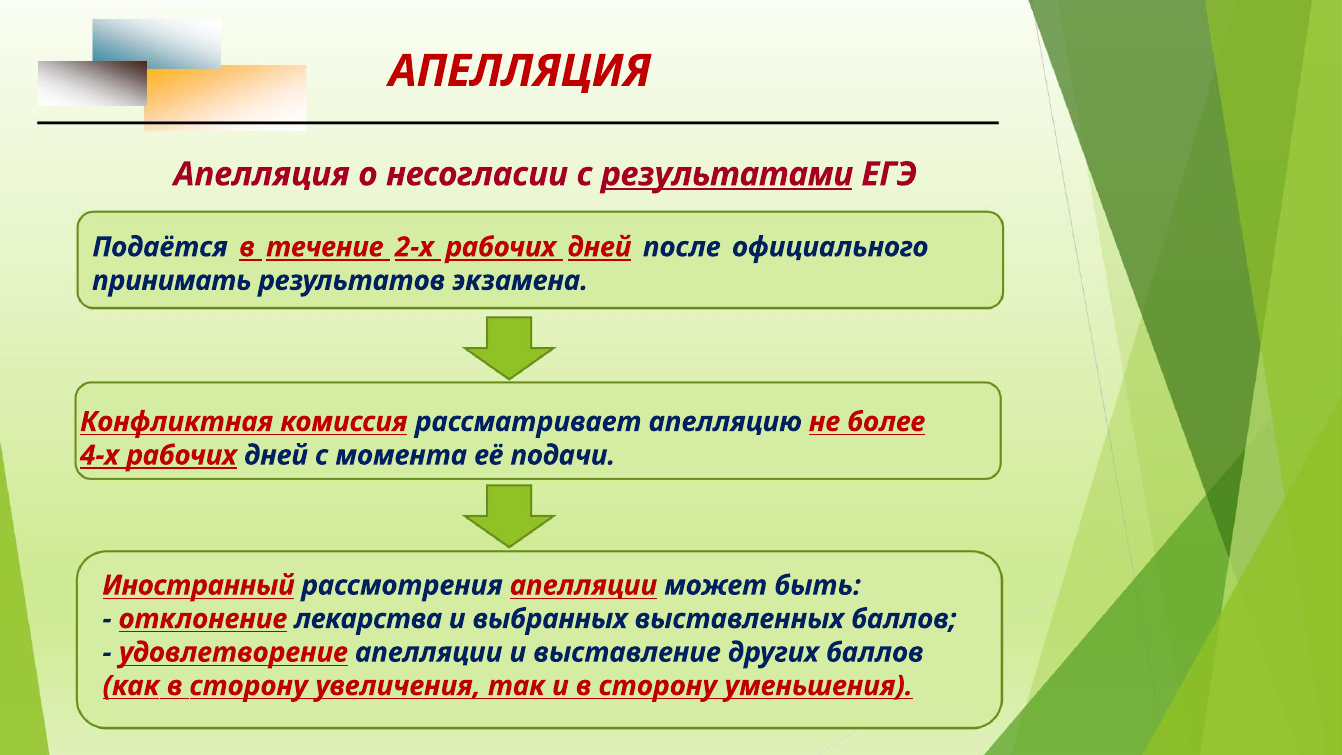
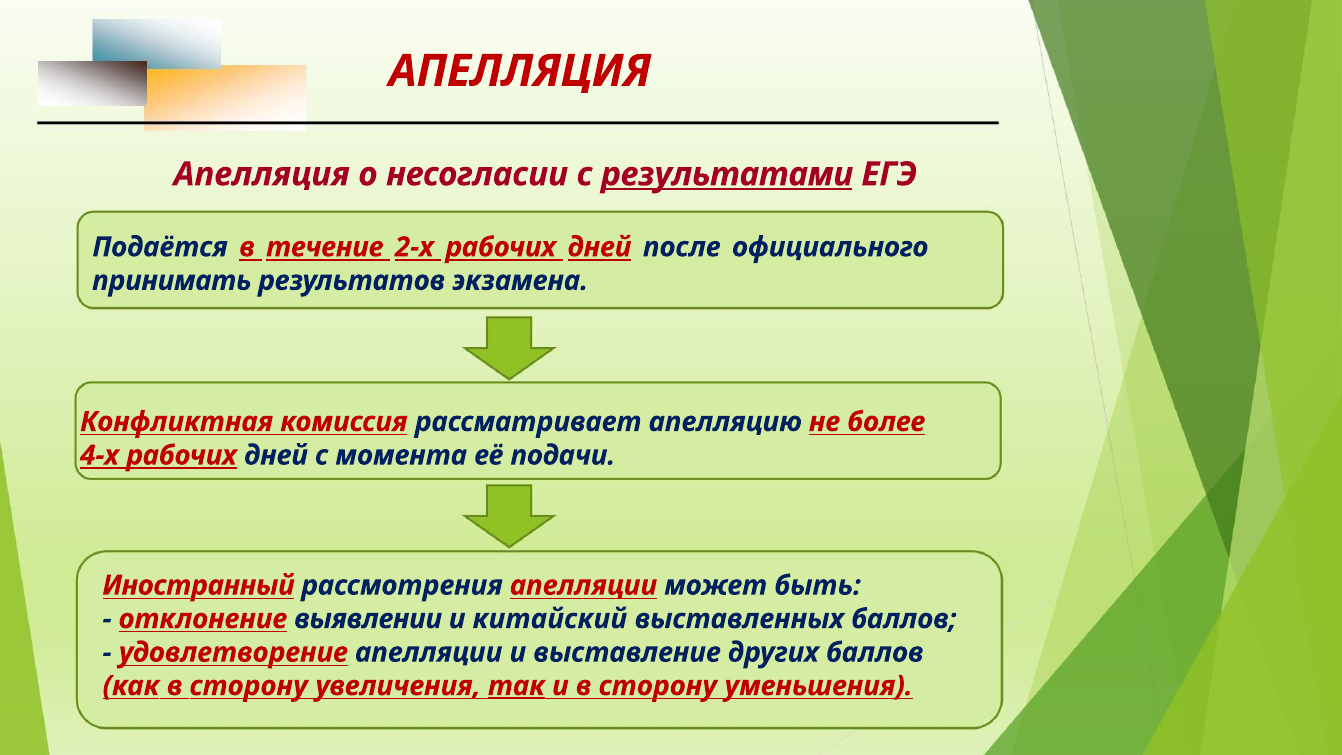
лекарства: лекарства -> выявлении (368, 619)
выбранных: выбранных -> китайский (550, 619)
так underline: none -> present (516, 686)
